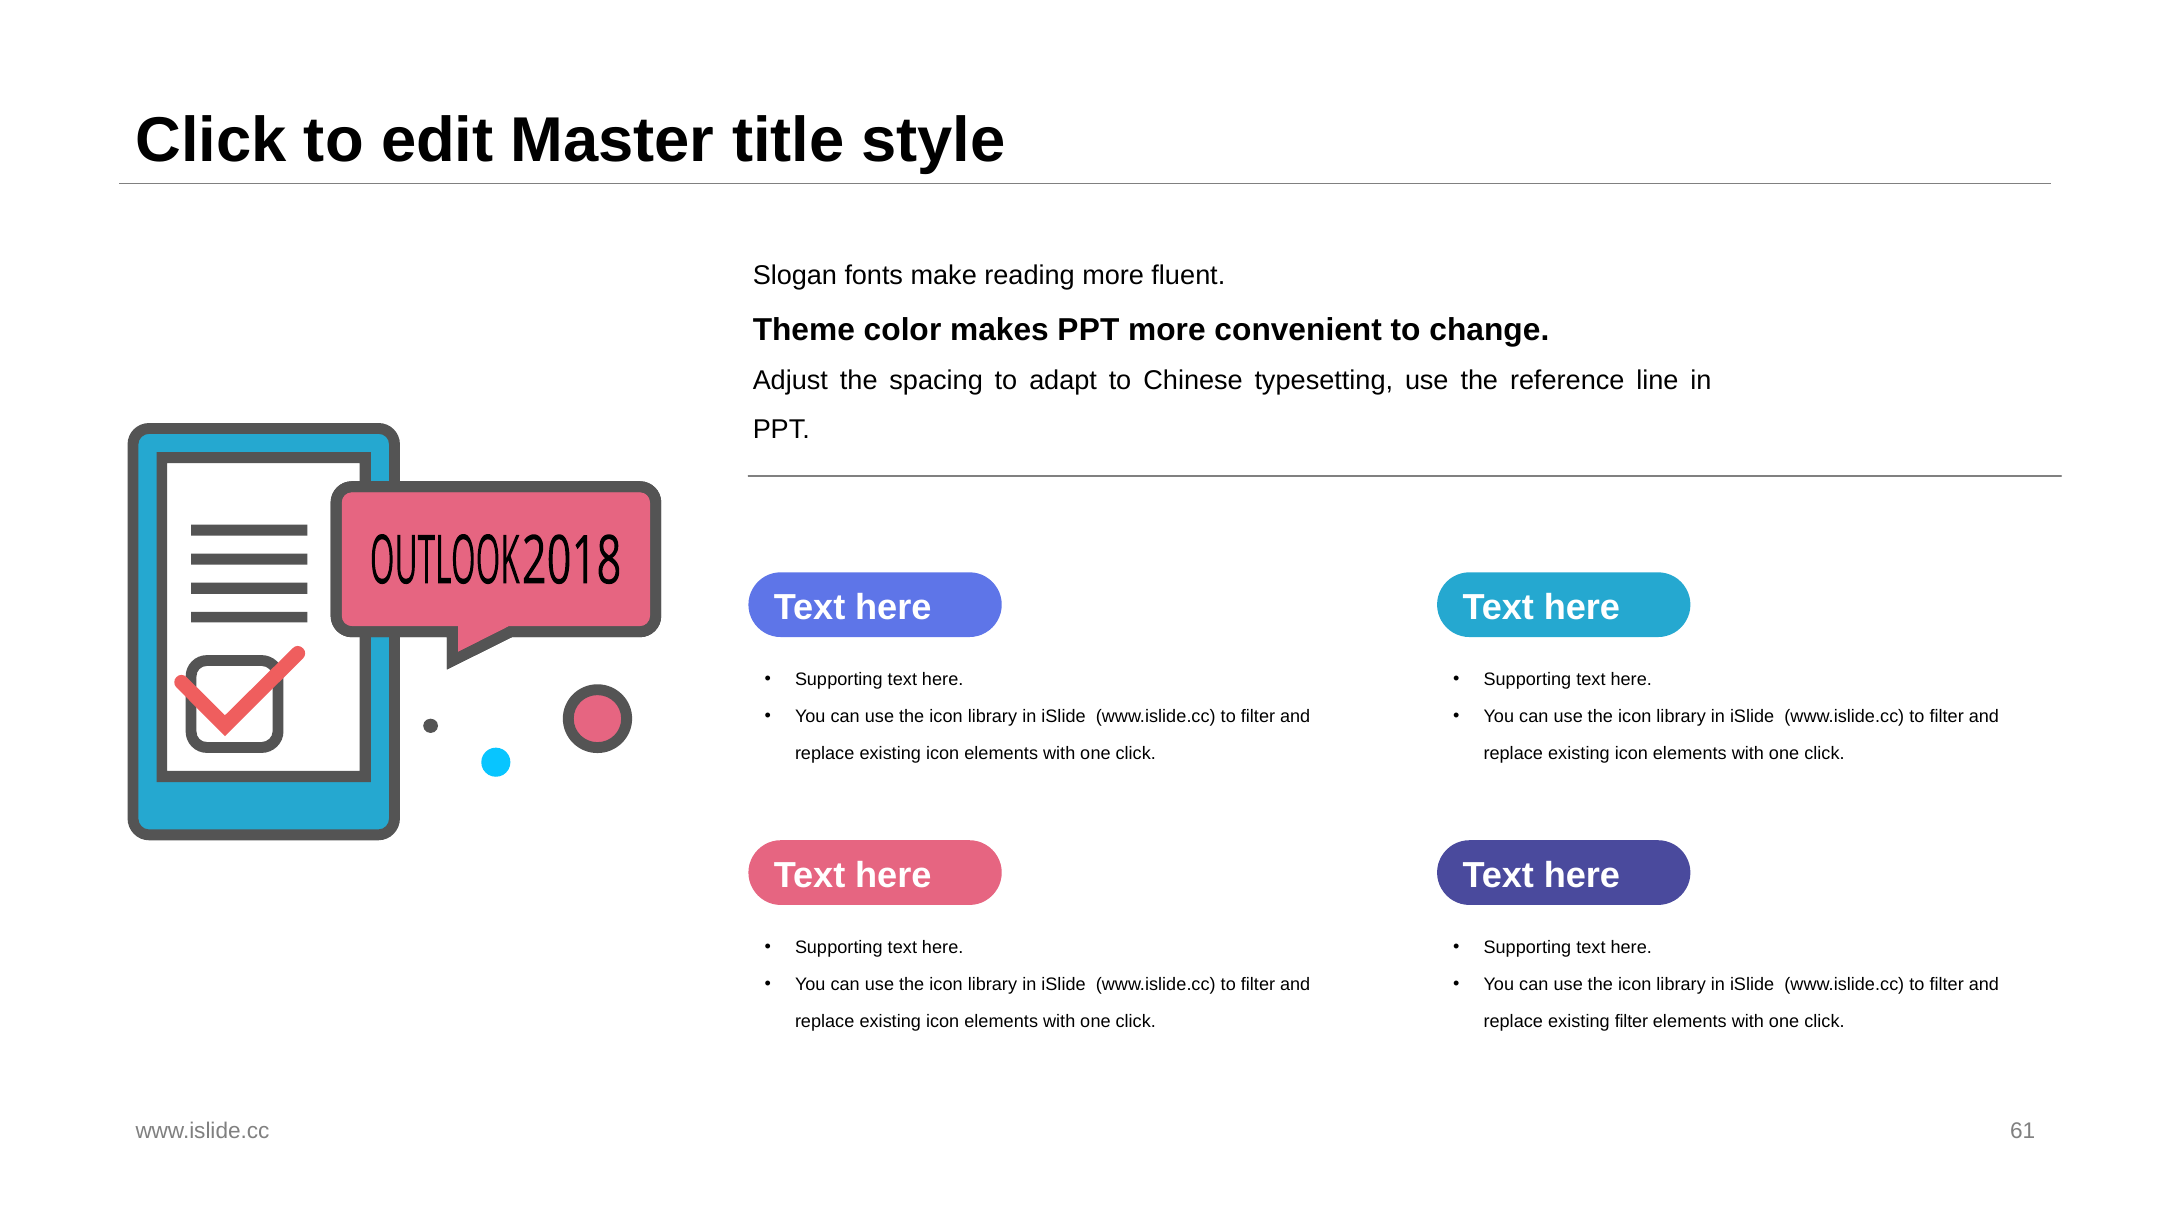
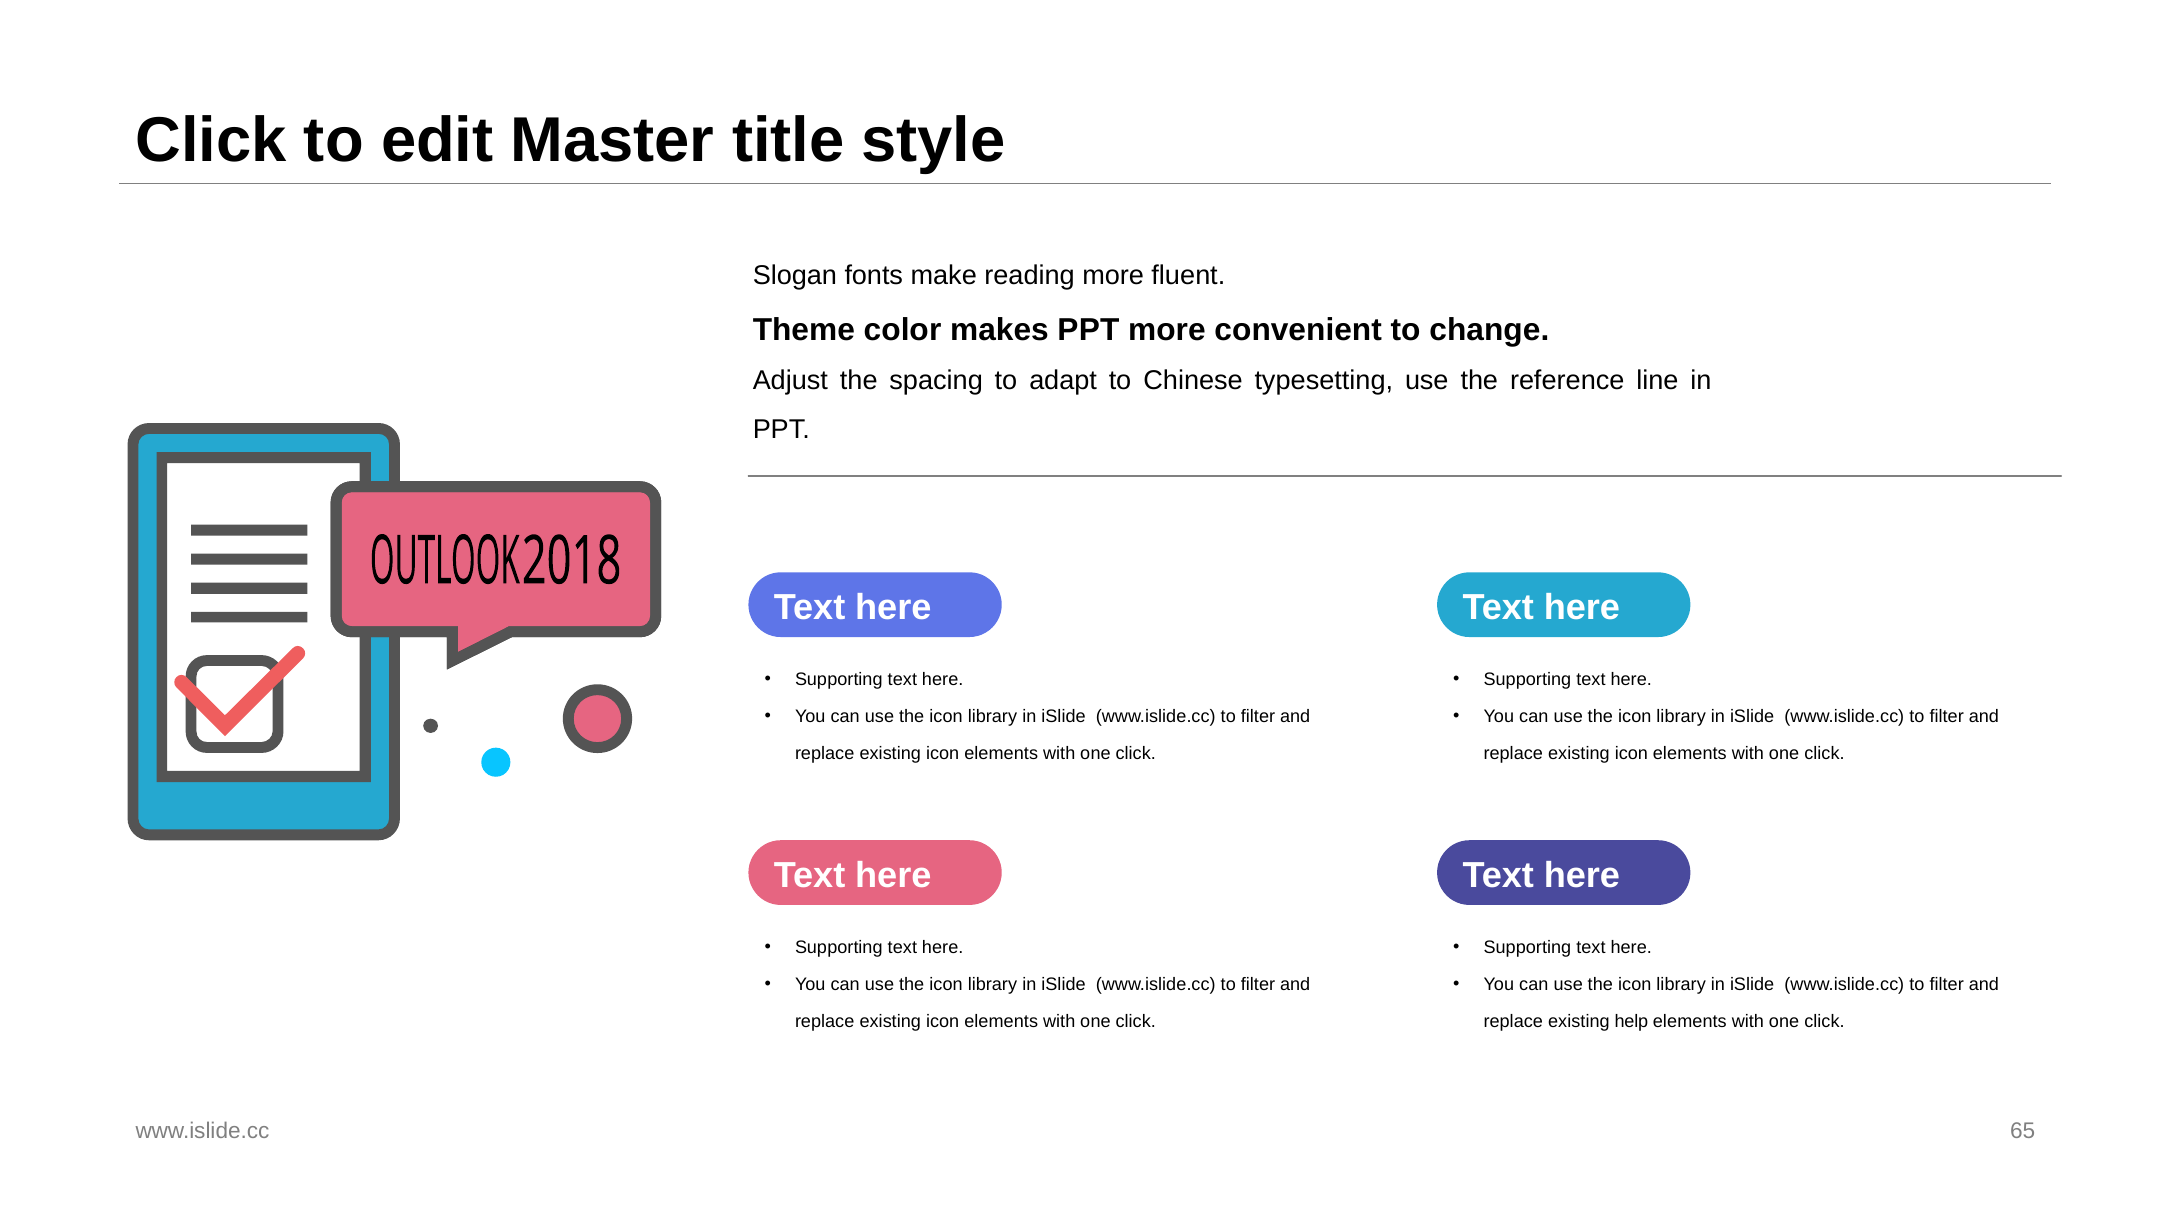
existing filter: filter -> help (1631, 1022)
61: 61 -> 65 (2023, 1131)
